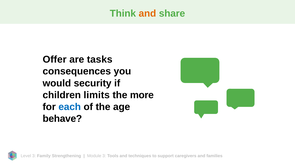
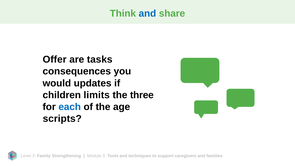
and colour: orange -> blue (147, 13)
security: security -> updates (93, 83)
more: more -> three (142, 95)
behave: behave -> scripts (62, 119)
